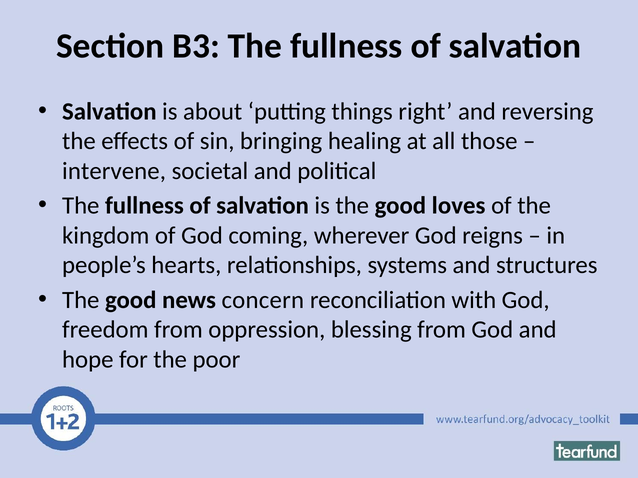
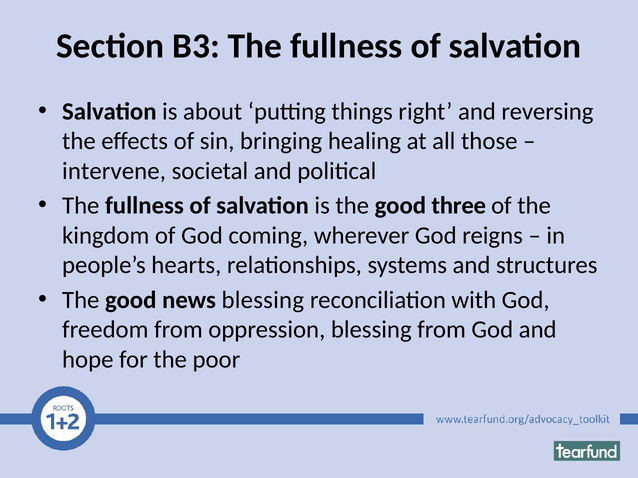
loves: loves -> three (459, 206)
news concern: concern -> blessing (263, 300)
